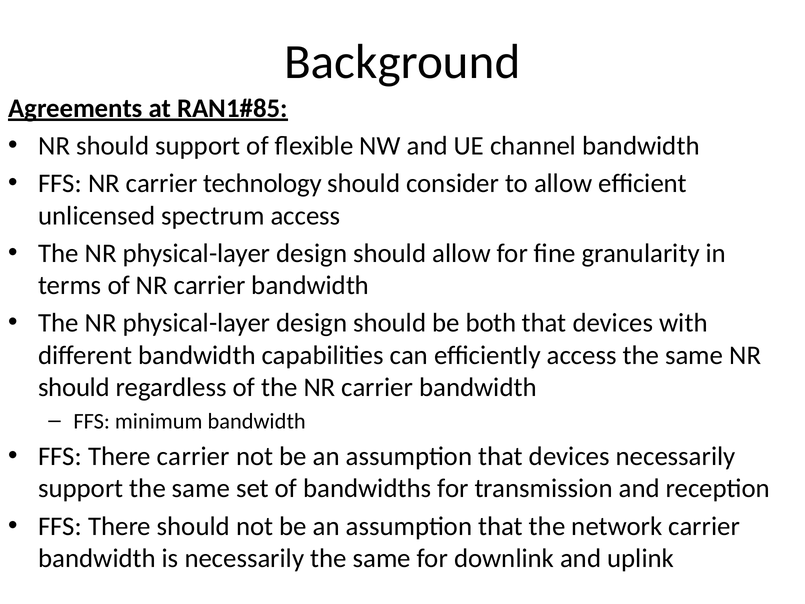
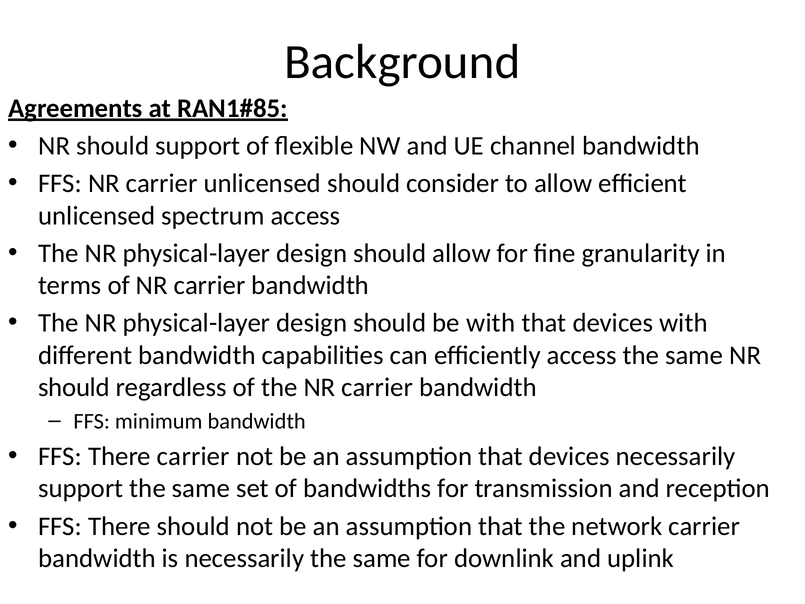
carrier technology: technology -> unlicensed (262, 183)
be both: both -> with (491, 323)
